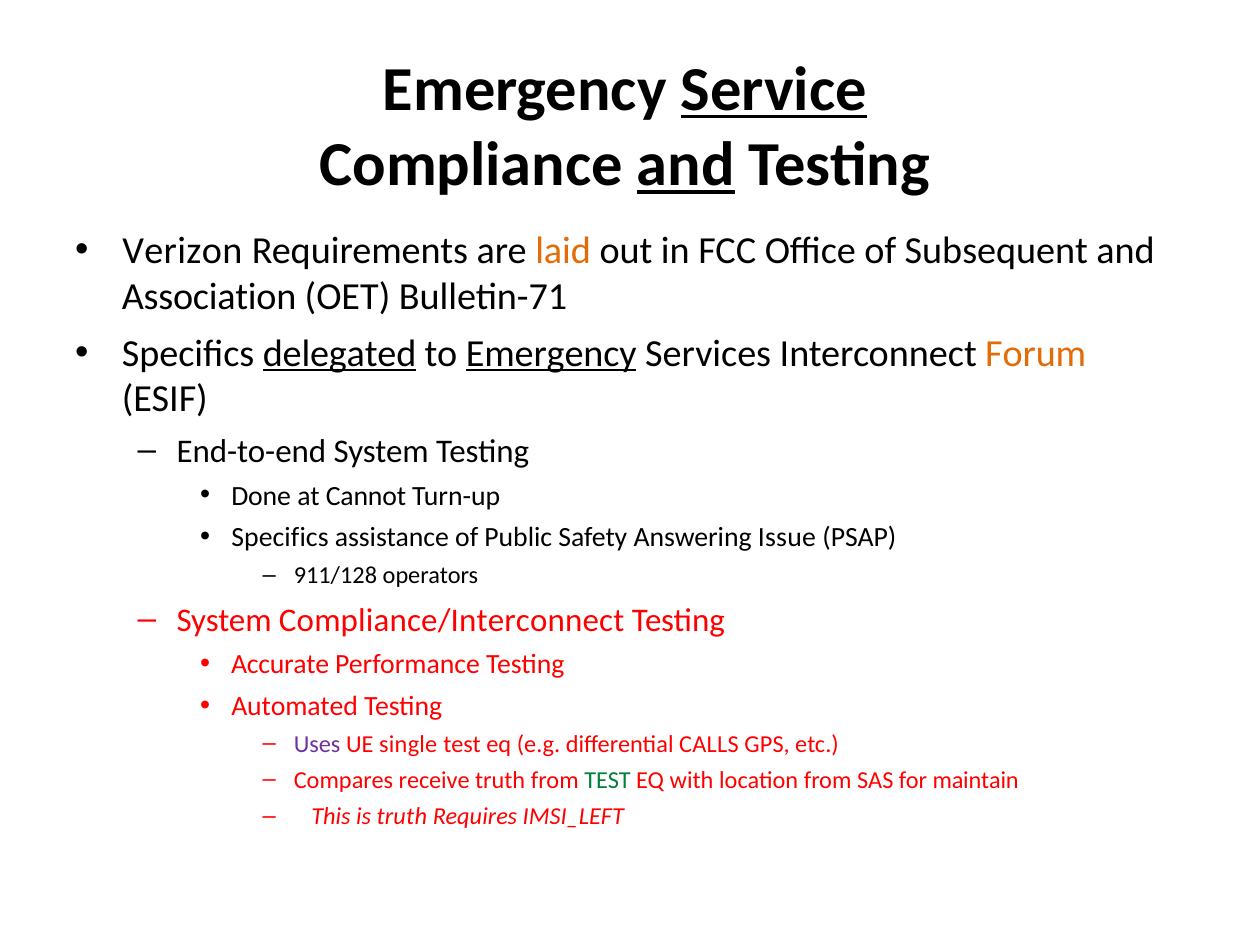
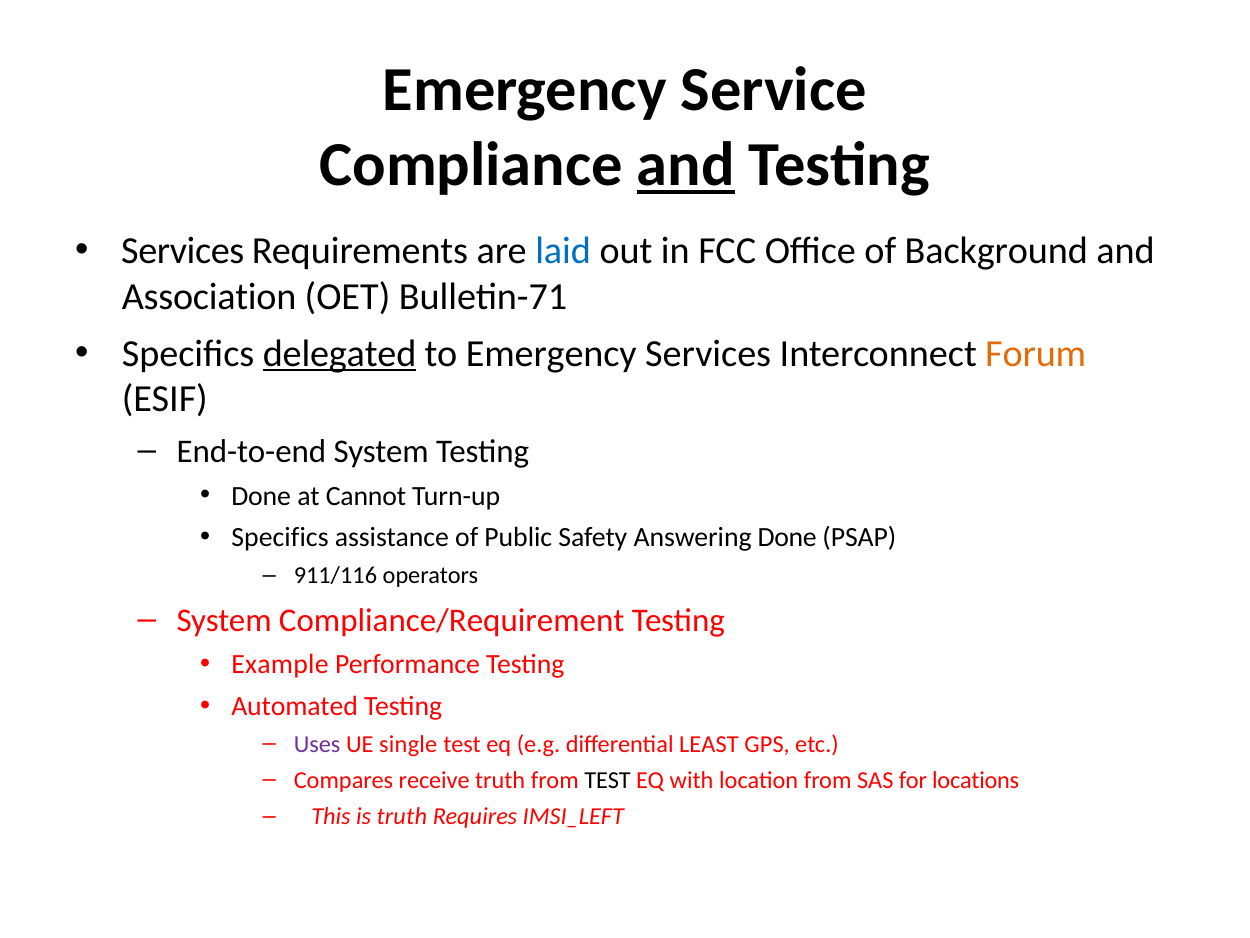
Service underline: present -> none (774, 90)
Verizon: Verizon -> Services (183, 251)
laid colour: orange -> blue (563, 251)
Subsequent: Subsequent -> Background (996, 251)
Emergency underline: present -> none (551, 353)
Answering Issue: Issue -> Done (787, 537)
911/128: 911/128 -> 911/116 (335, 575)
Compliance/Interconnect: Compliance/Interconnect -> Compliance/Requirement (452, 620)
Accurate: Accurate -> Example (280, 664)
CALLS: CALLS -> LEAST (709, 744)
TEST colour: green -> black (608, 780)
maintain: maintain -> locations (976, 780)
